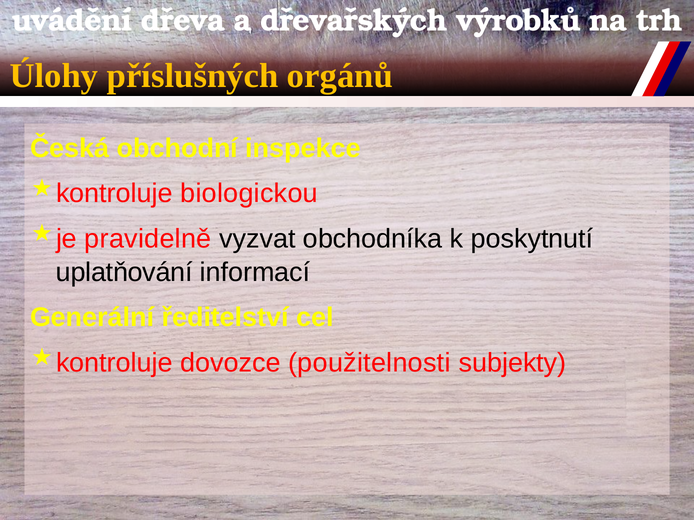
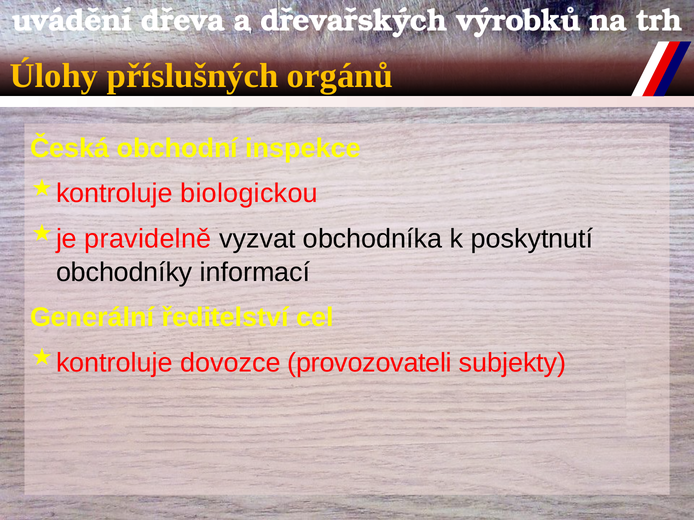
uplatňování: uplatňování -> obchodníky (124, 273)
použitelnosti: použitelnosti -> provozovateli (370, 363)
